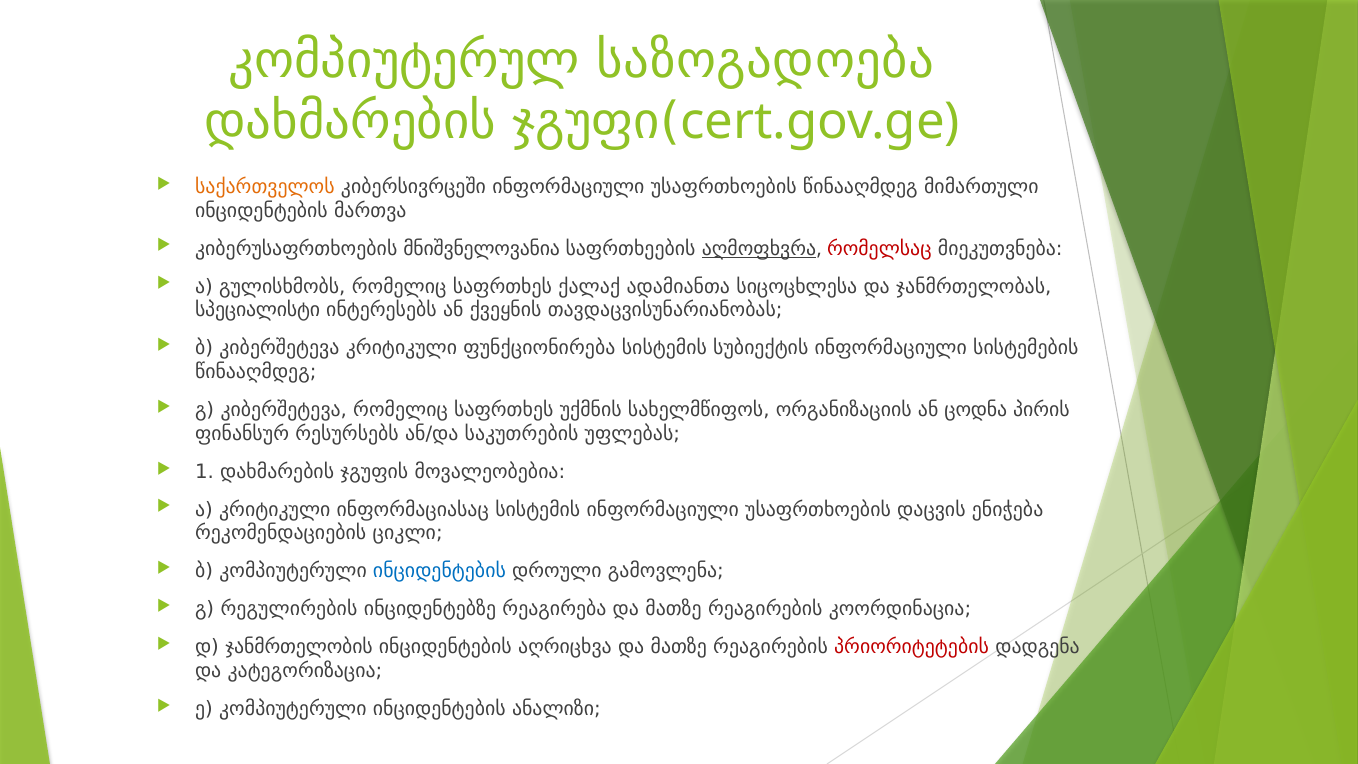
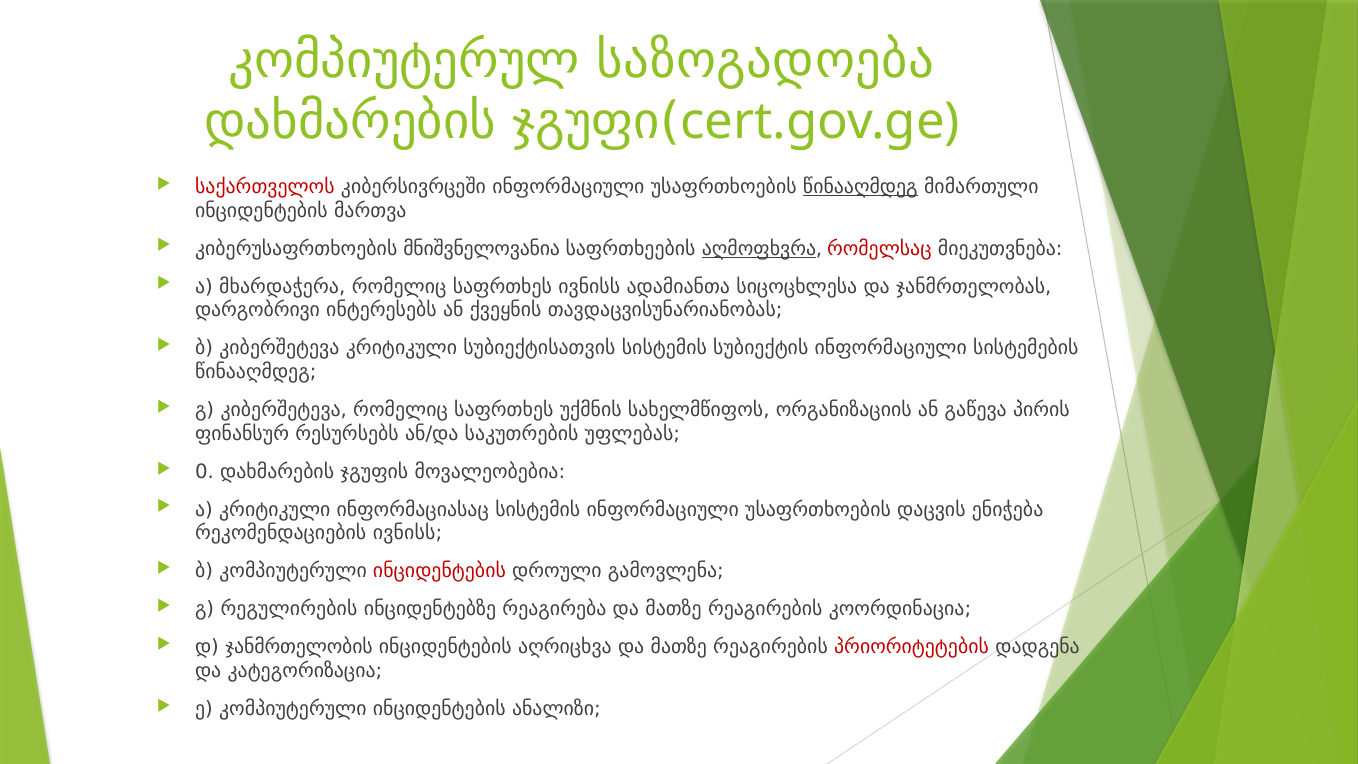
საქართველოს colour: orange -> red (265, 187)
წინააღმდეგ underline: none -> present (860, 187)
გულისხმობს: გულისხმობს -> მხარდაჭერა (282, 286)
საფრთხეს ქალაქ: ქალაქ -> ივნისს (589, 286)
სპეციალისტი: სპეციალისტი -> დარგობრივი (258, 310)
ფუნქციონირება: ფუნქციონირება -> სუბიექტისათვის (539, 348)
ცოდნა: ცოდნა -> გაწევა (976, 410)
1: 1 -> 0 (205, 472)
რეკომენდაციების ციკლი: ციკლი -> ივნისს (408, 533)
ინციდენტების colour: blue -> red (439, 571)
